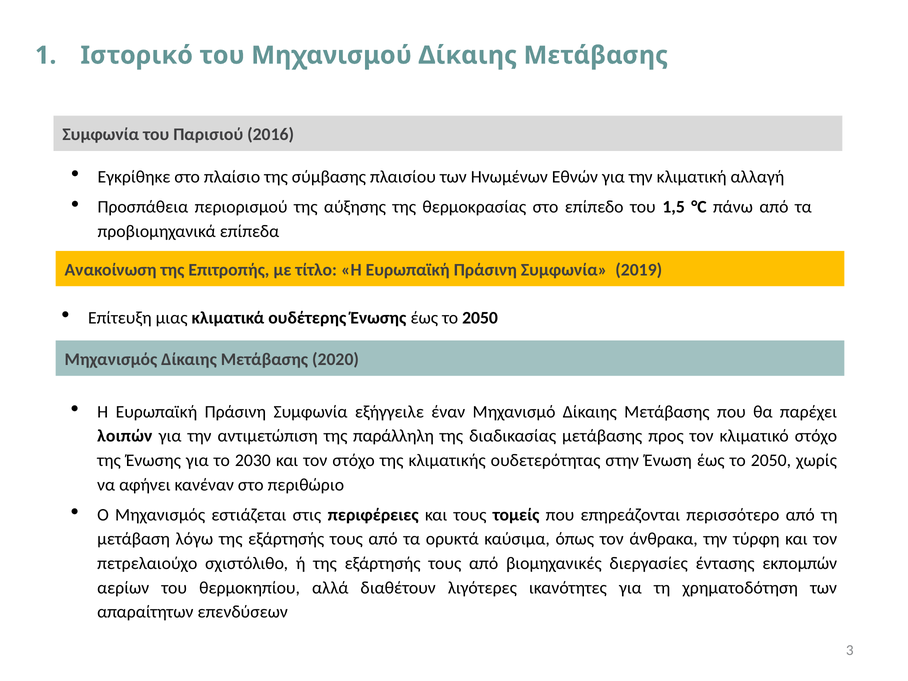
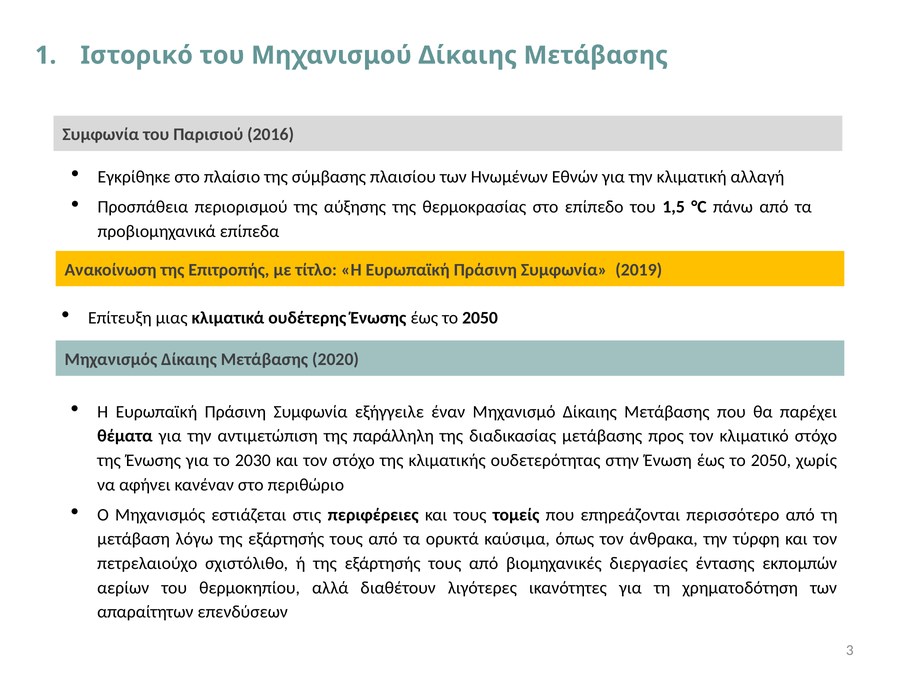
λοιπών: λοιπών -> θέματα (125, 436)
